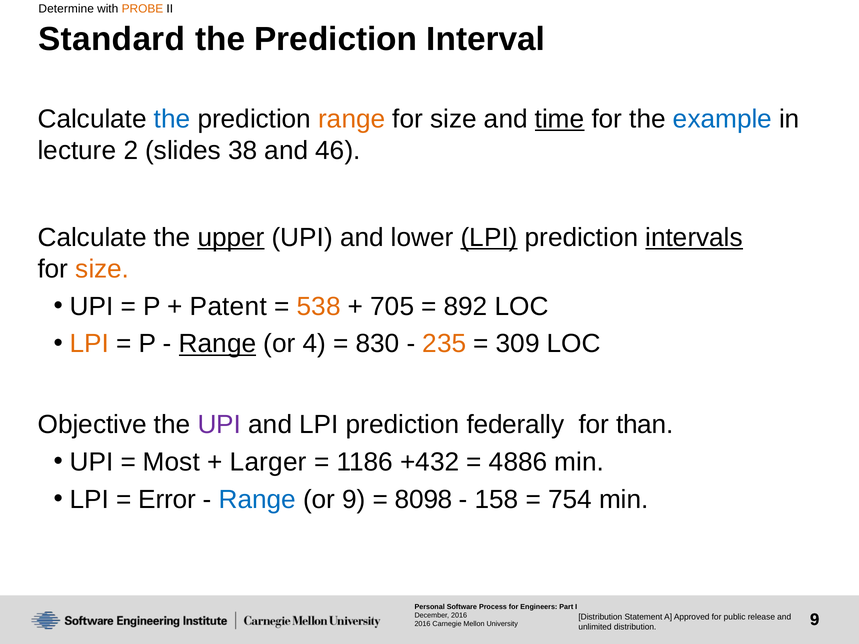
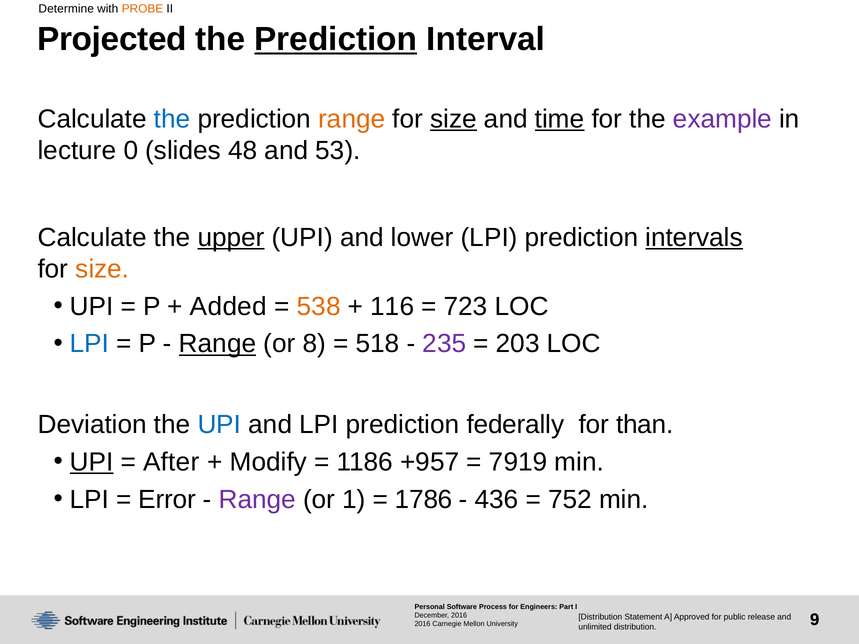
Standard: Standard -> Projected (112, 39)
Prediction underline: none -> present (336, 39)
size underline: none -> present (453, 119)
example colour: blue -> purple (722, 119)
2: 2 -> 0 (131, 151)
38: 38 -> 48 (243, 151)
46: 46 -> 53 (338, 151)
LPI underline: present -> none (489, 238)
Patent: Patent -> Added (228, 306)
705: 705 -> 116 (392, 306)
892: 892 -> 723 (466, 306)
LPI colour: orange -> blue (89, 344)
4: 4 -> 8 (314, 344)
830: 830 -> 518 (378, 344)
235 colour: orange -> purple (444, 344)
309: 309 -> 203 (518, 344)
Objective: Objective -> Deviation (92, 425)
UPI colour: purple -> blue (219, 425)
UPI underline: none -> present (92, 462)
Most: Most -> After (171, 462)
Larger: Larger -> Modify (268, 462)
+432: +432 -> +957 (430, 462)
4886: 4886 -> 7919 (518, 462)
Range colour: blue -> purple (257, 500)
or 9: 9 -> 1 (354, 500)
8098: 8098 -> 1786 (424, 500)
158: 158 -> 436 (497, 500)
754: 754 -> 752 (570, 500)
